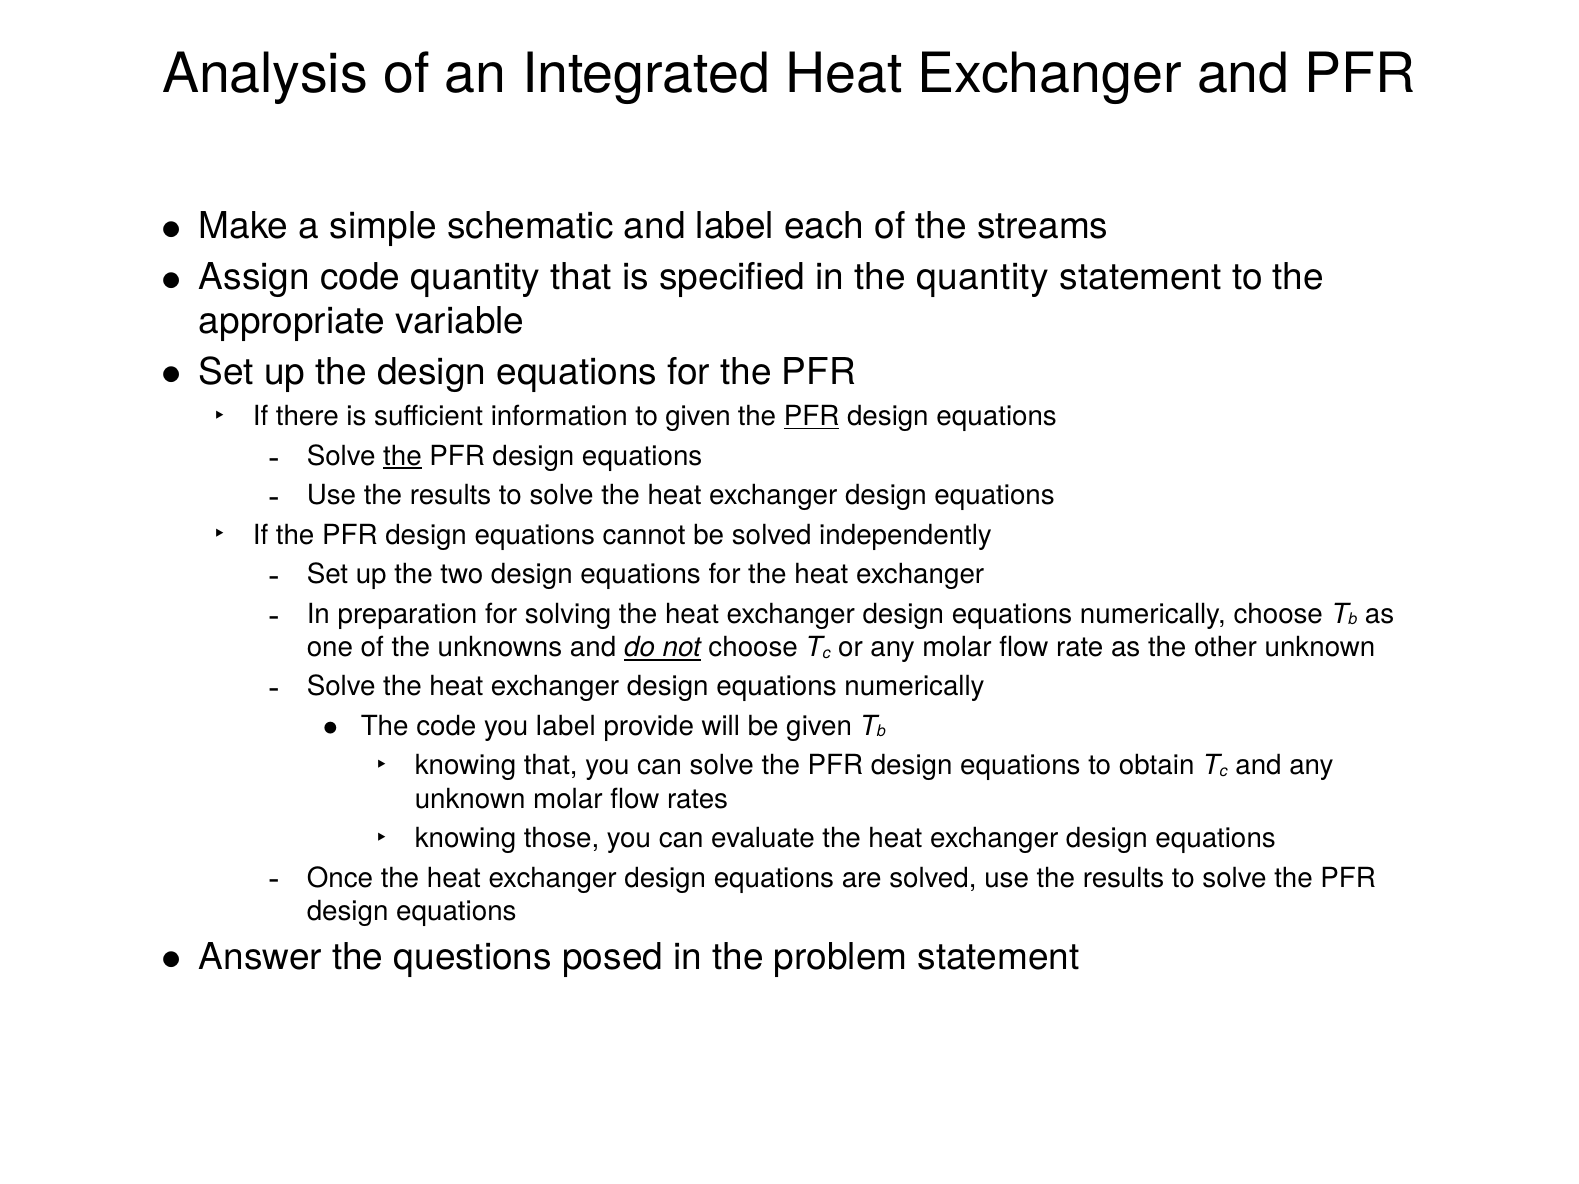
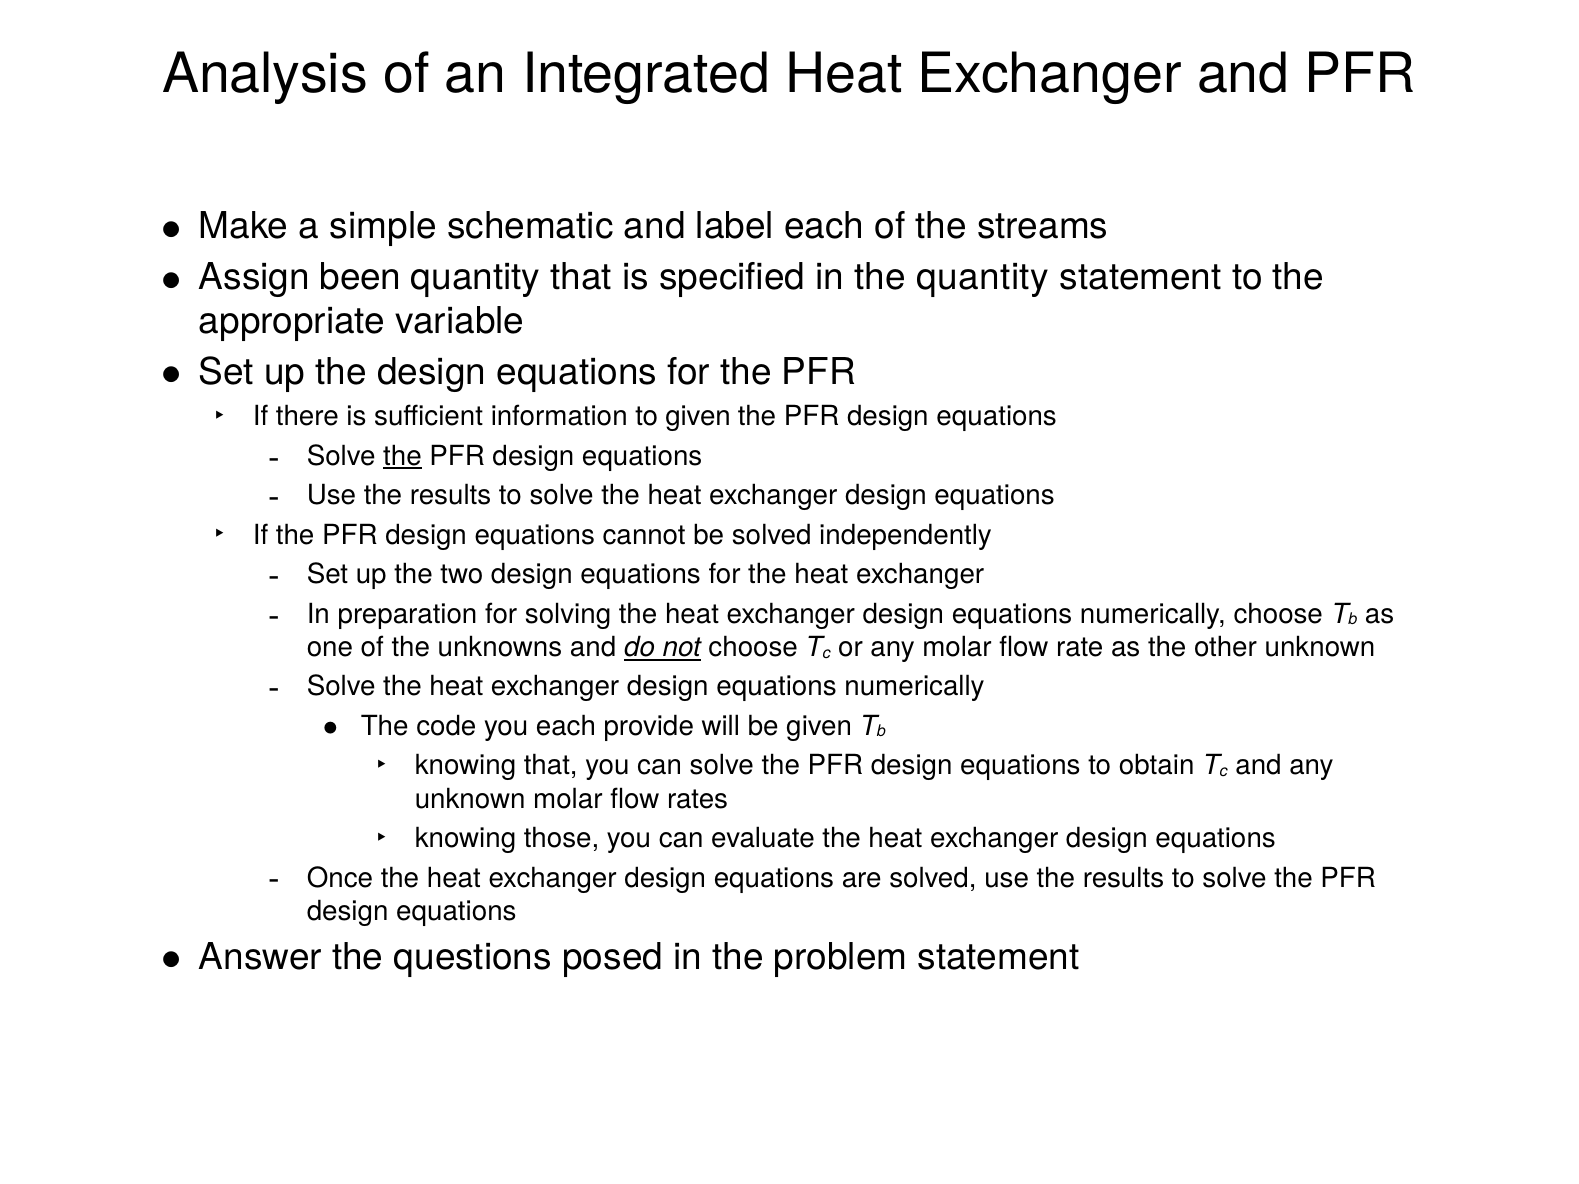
Assign code: code -> been (360, 277)
PFR underline: present -> none (812, 417)
you label: label -> each (566, 726)
